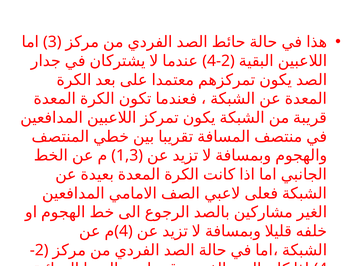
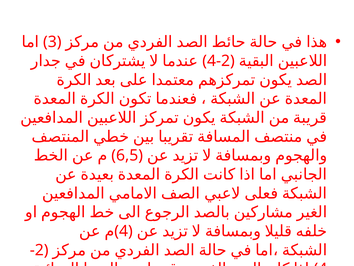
1,3: 1,3 -> 6,5 (127, 155)
